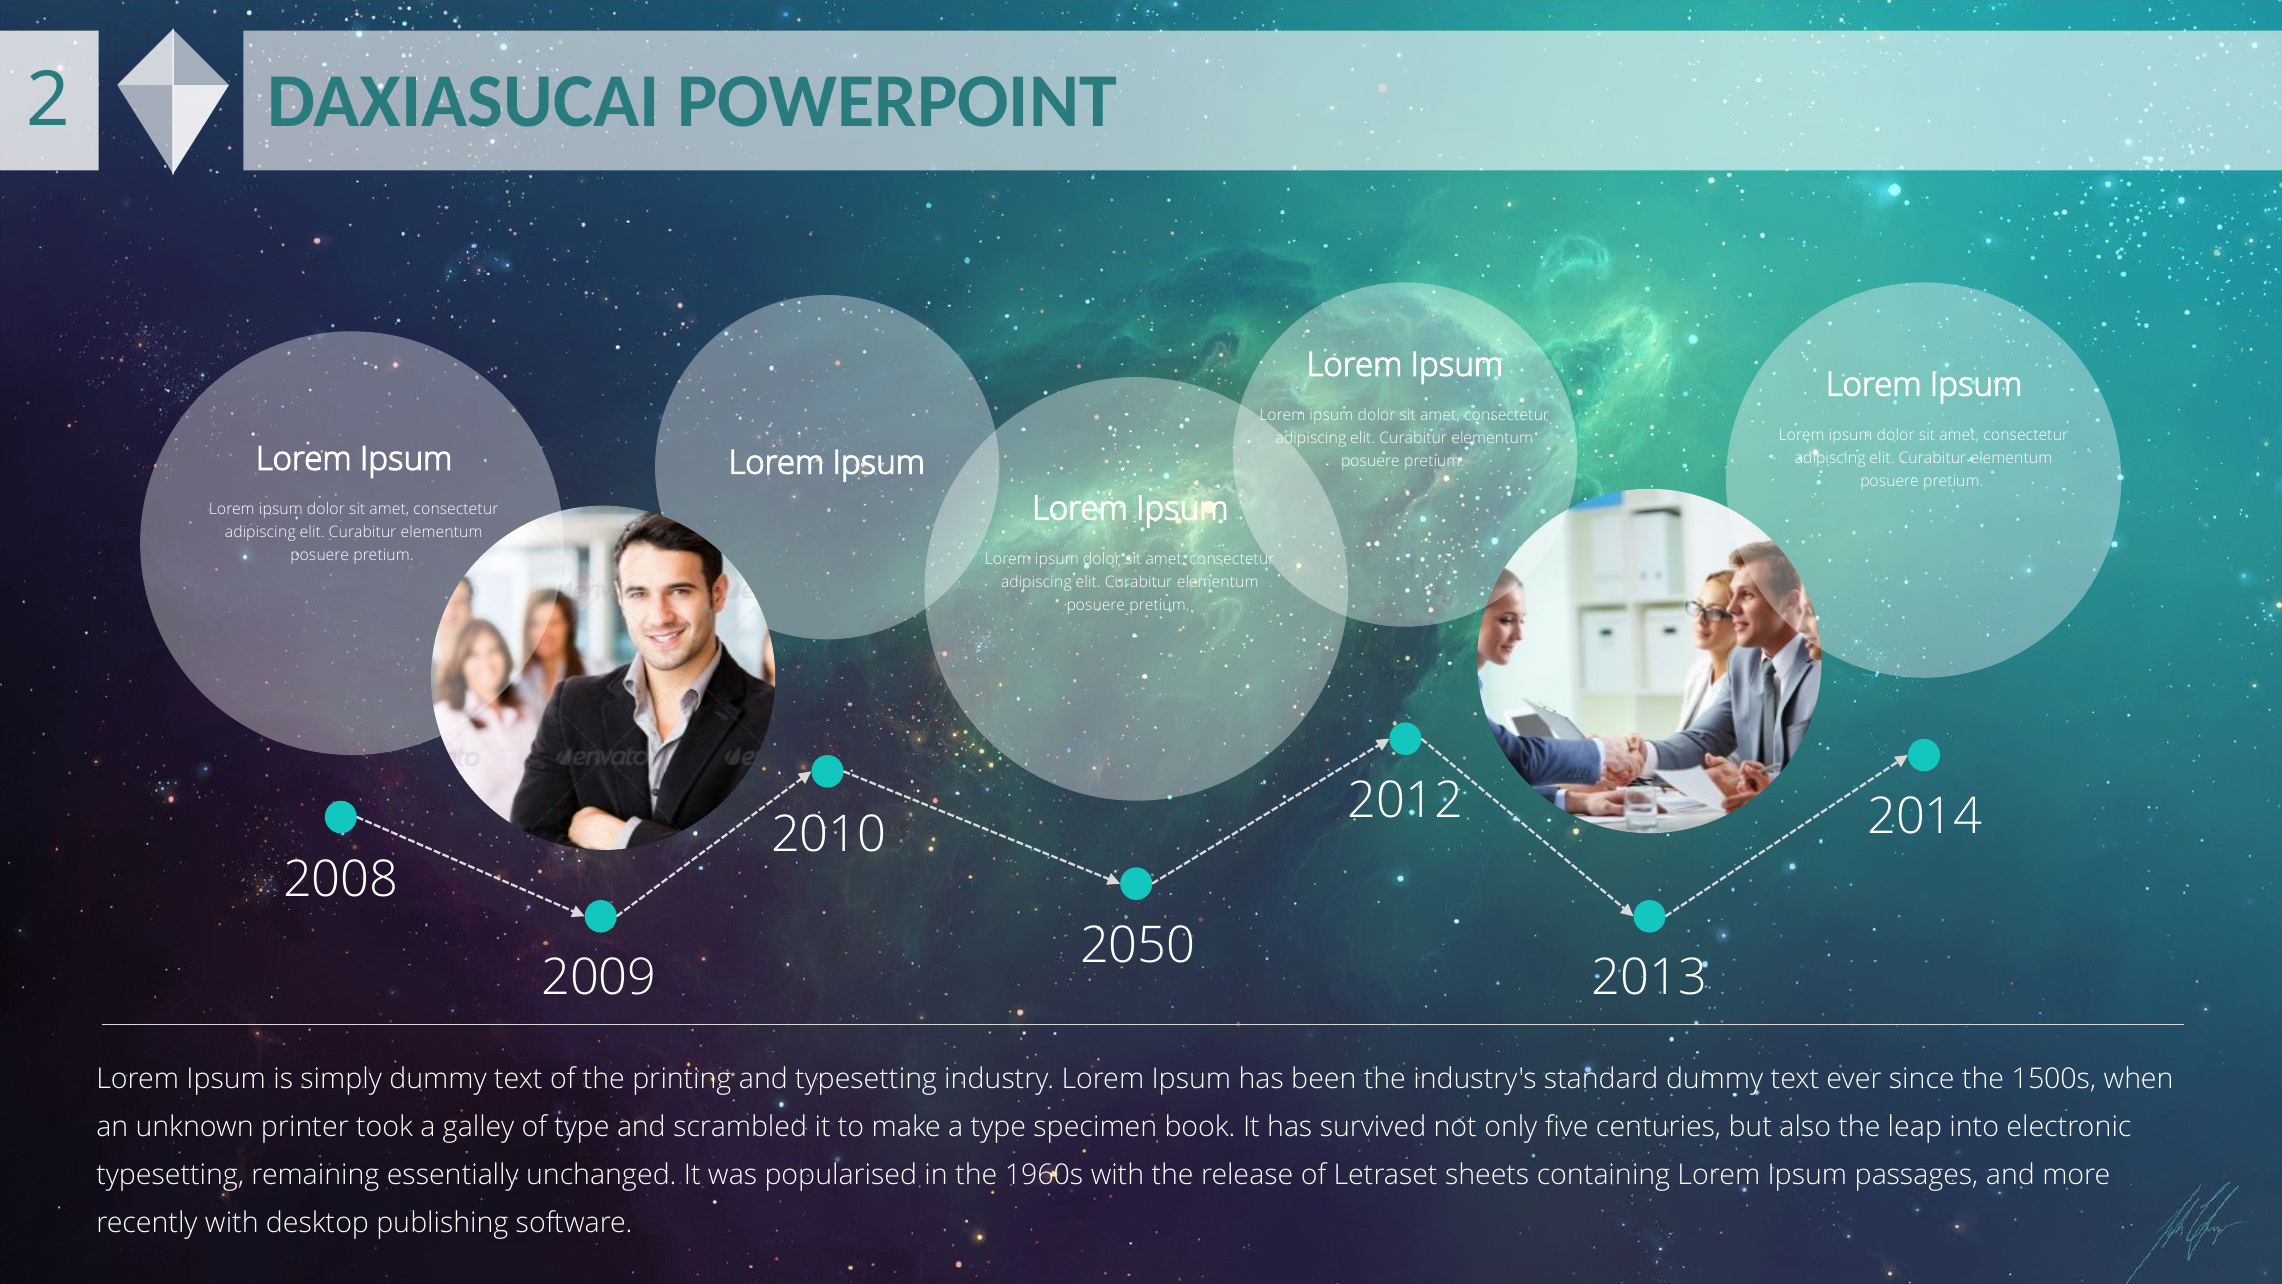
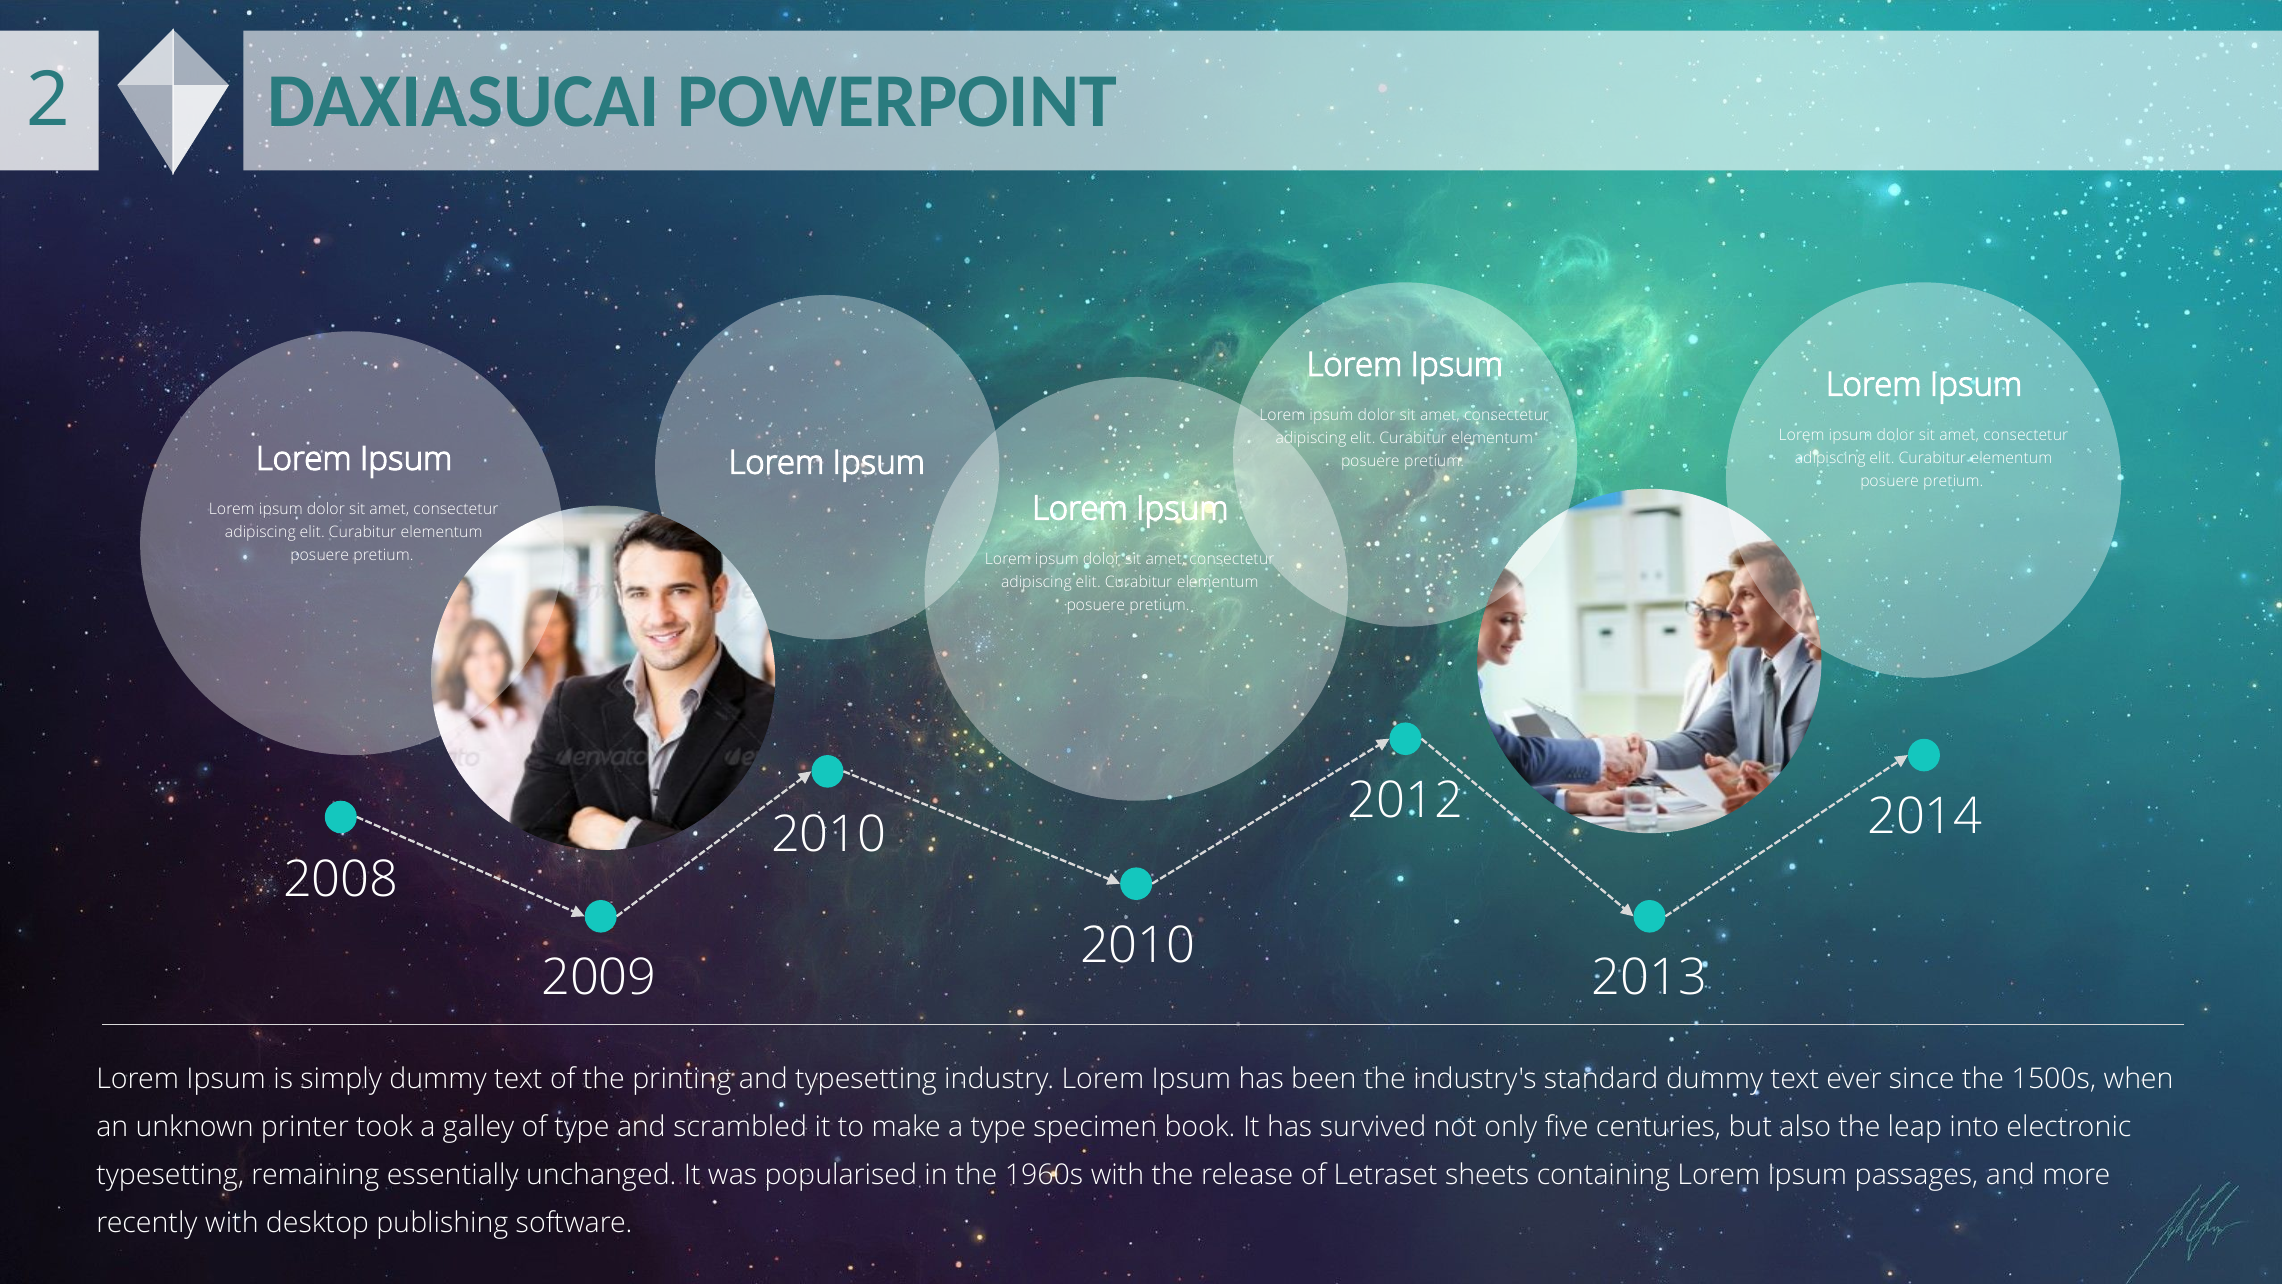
2050: 2050 -> 2010 (1138, 945)
